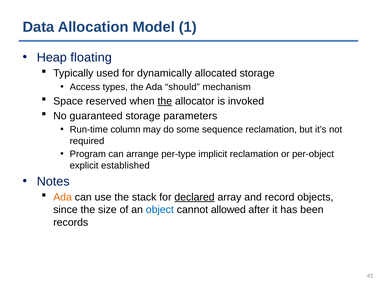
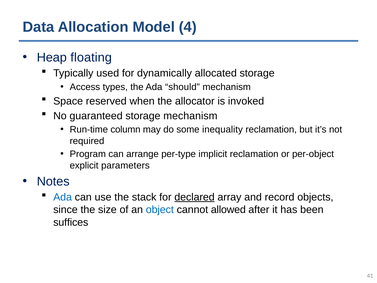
1: 1 -> 4 (188, 27)
the underline: present -> none (165, 101)
storage parameters: parameters -> mechanism (190, 116)
sequence: sequence -> inequality (222, 129)
established: established -> parameters (125, 165)
Ada colour: orange -> blue (63, 197)
records: records -> suffices (71, 222)
